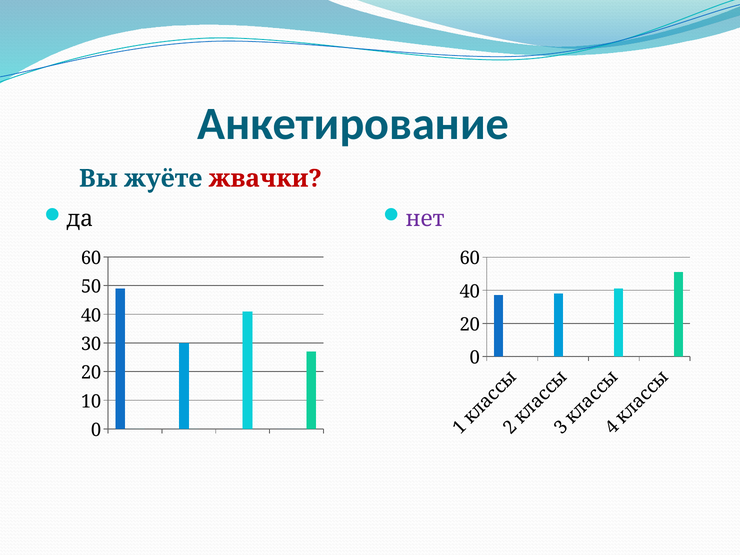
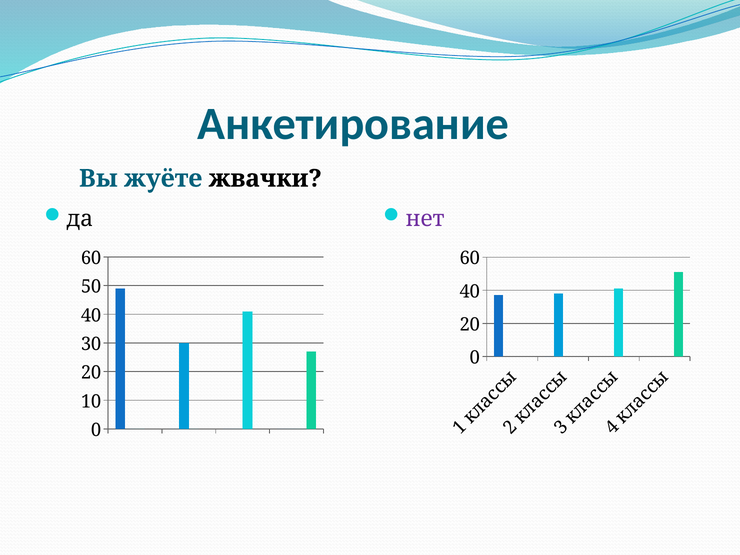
жвачки colour: red -> black (265, 179)
